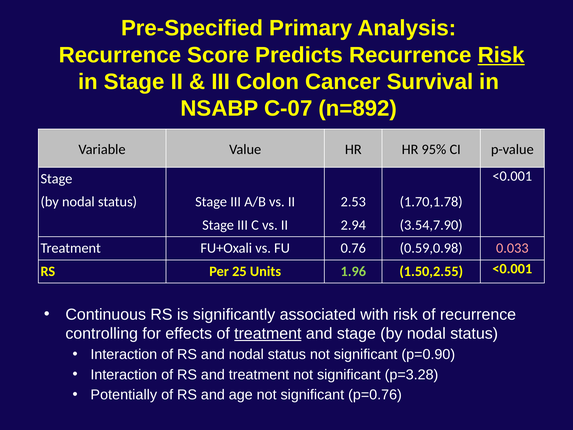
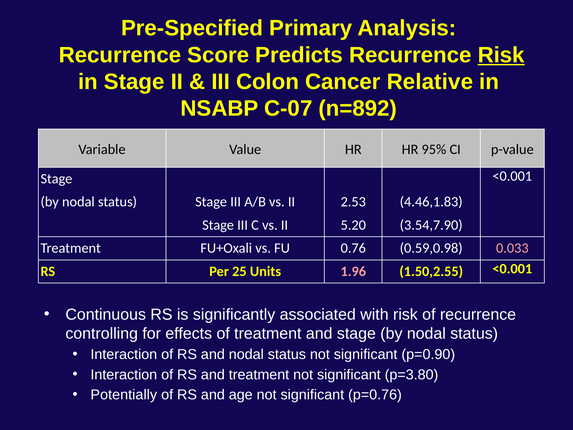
Survival: Survival -> Relative (430, 82)
1.70,1.78: 1.70,1.78 -> 4.46,1.83 (431, 202)
2.94: 2.94 -> 5.20 (353, 225)
1.96 colour: light green -> pink (353, 271)
treatment underline: present -> none (268, 333)
p=3.28: p=3.28 -> p=3.80 (412, 374)
